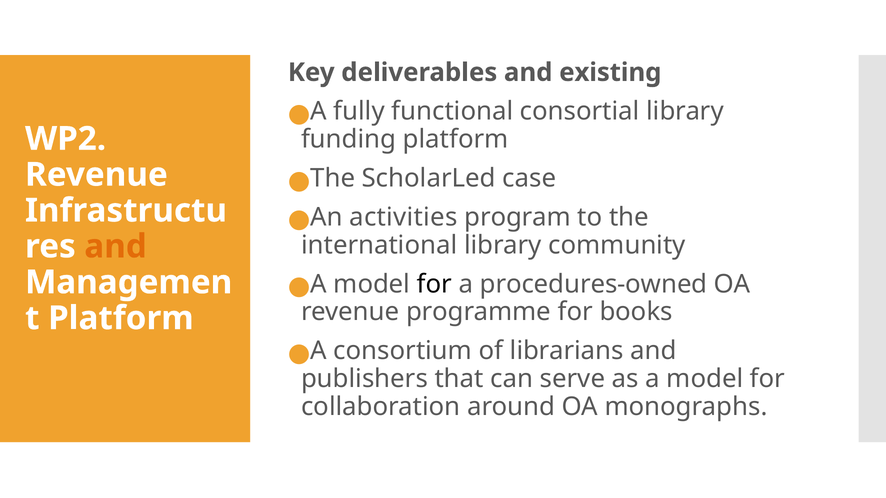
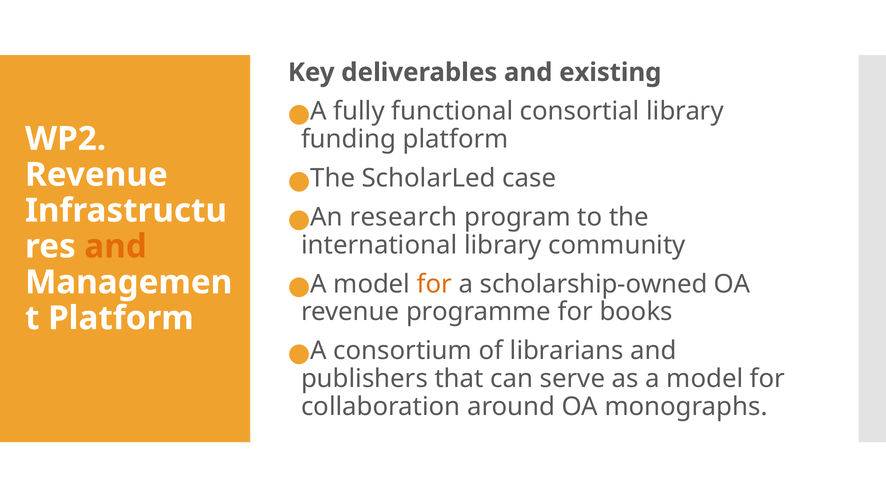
activities: activities -> research (403, 217)
for colour: black -> orange (434, 284)
procedures-owned: procedures-owned -> scholarship-owned (594, 284)
